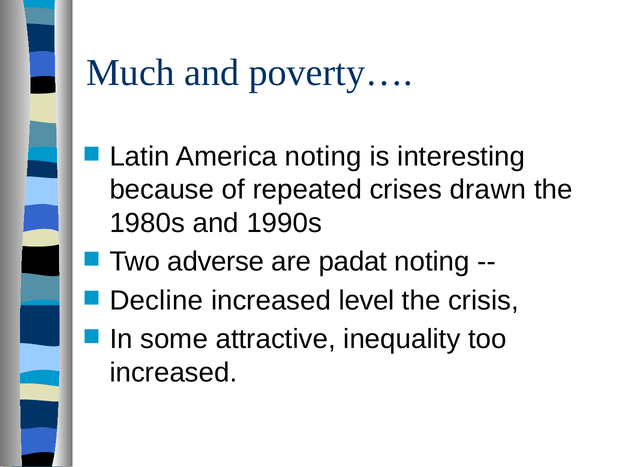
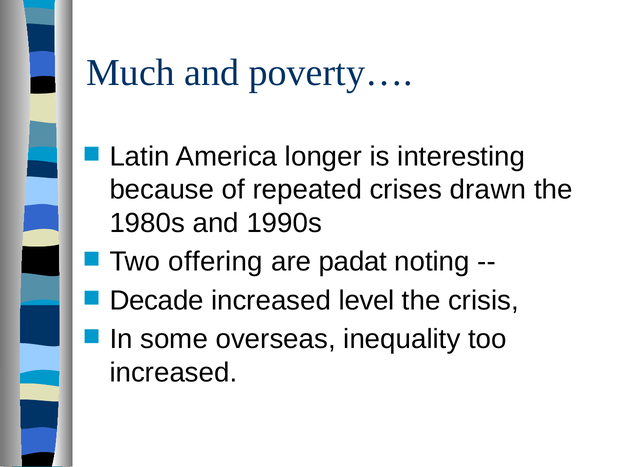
America noting: noting -> longer (323, 157)
adverse: adverse -> offering (216, 262)
Decline: Decline -> Decade (157, 301)
attractive: attractive -> overseas (276, 339)
